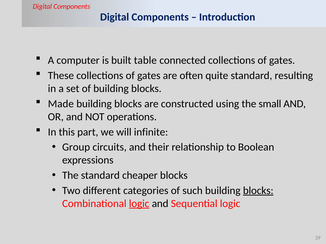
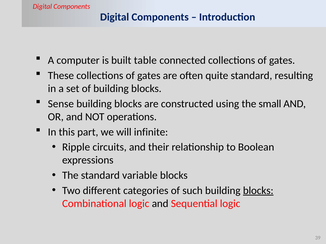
Made: Made -> Sense (61, 104)
Group: Group -> Ripple (76, 147)
cheaper: cheaper -> variable (140, 176)
logic underline: present -> none (139, 204)
